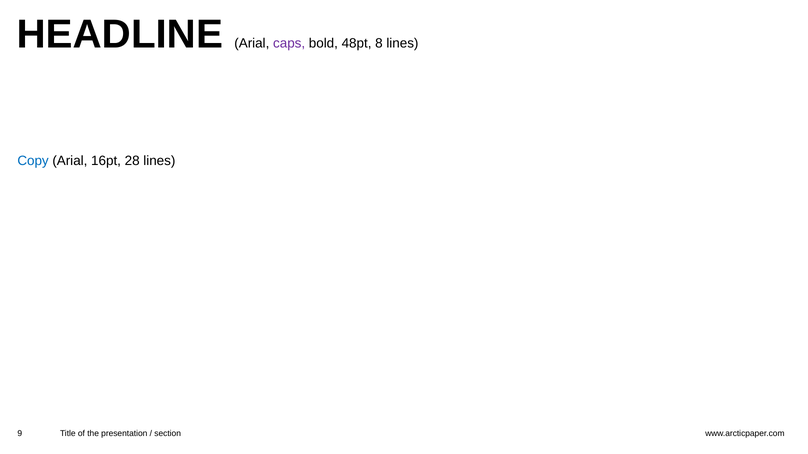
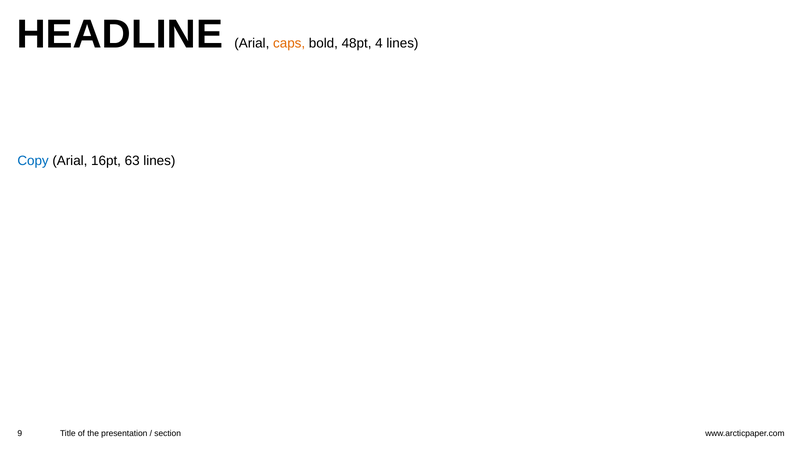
caps colour: purple -> orange (289, 44)
8: 8 -> 4 (379, 44)
28: 28 -> 63 (132, 161)
